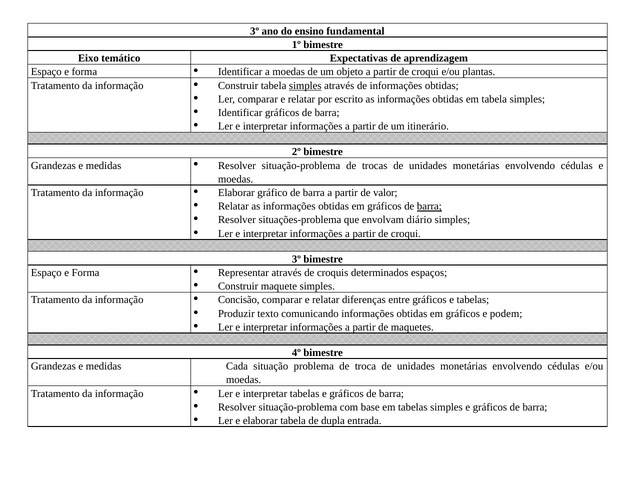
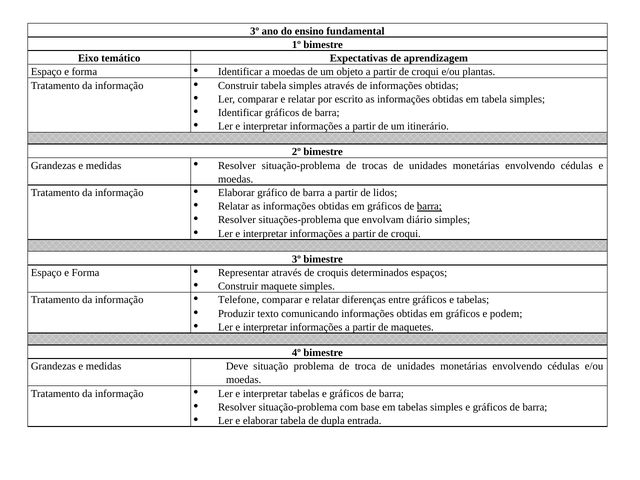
simples underline: present -> none (305, 86)
valor: valor -> lidos (385, 193)
Concisão: Concisão -> Telefone (239, 300)
Cada: Cada -> Deve (237, 366)
